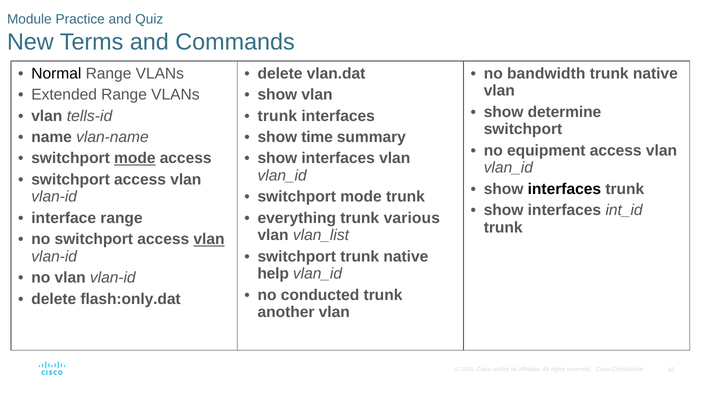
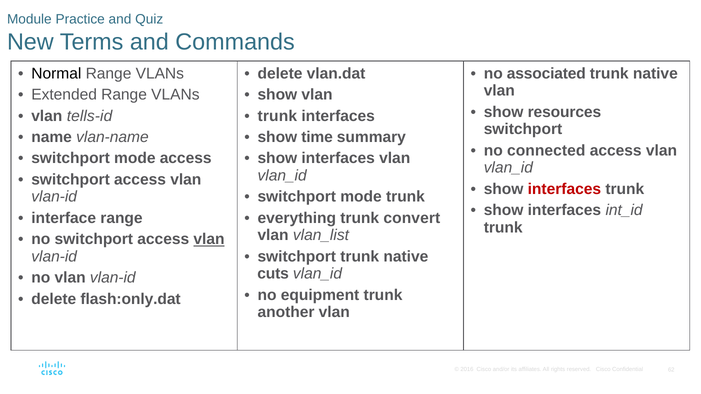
bandwidth: bandwidth -> associated (546, 74)
determine: determine -> resources (564, 112)
equipment: equipment -> connected (546, 151)
mode underline: present -> none (135, 158)
interfaces colour: black -> red (564, 189)
various: various -> convert (412, 218)
help: help -> cuts (273, 274)
conducted: conducted -> equipment (320, 295)
